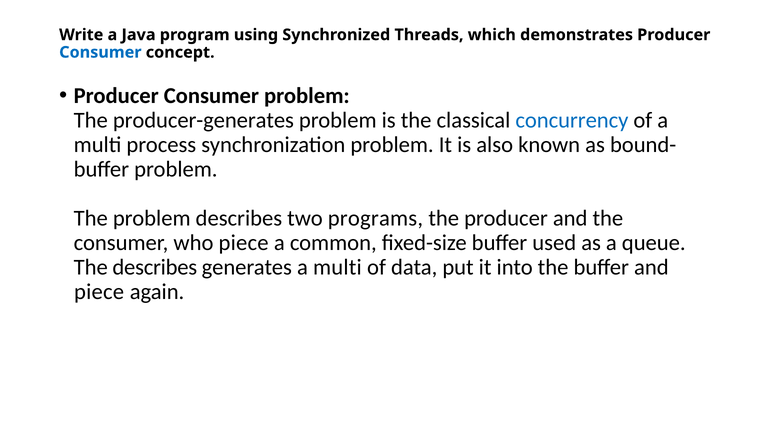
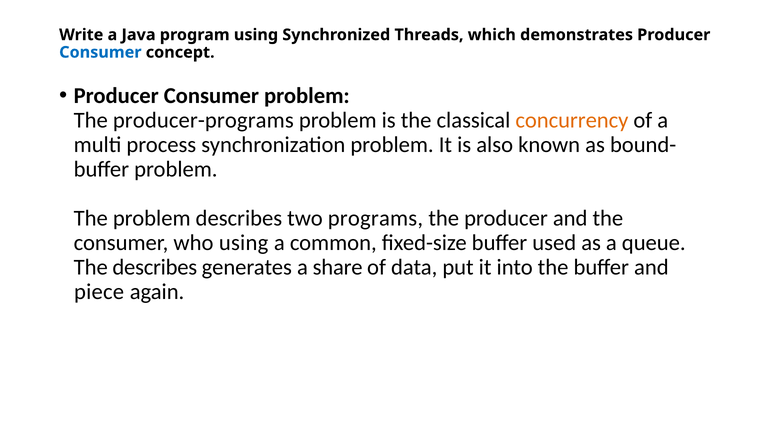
producer-generates: producer-generates -> producer-programs (203, 120)
concurrency colour: blue -> orange (572, 120)
who piece: piece -> using (244, 242)
generates a multi: multi -> share (338, 267)
